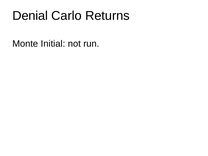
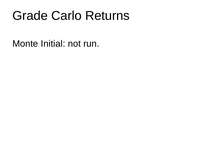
Denial: Denial -> Grade (30, 16)
